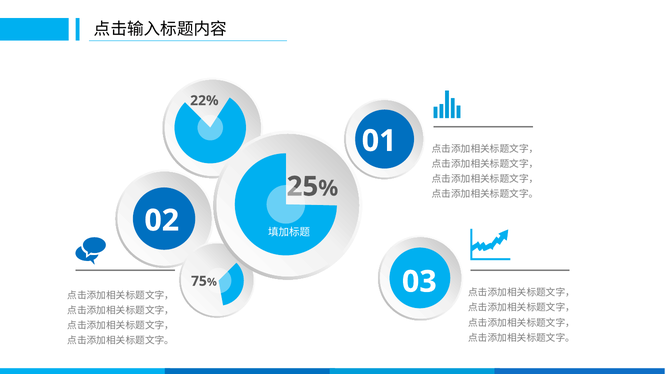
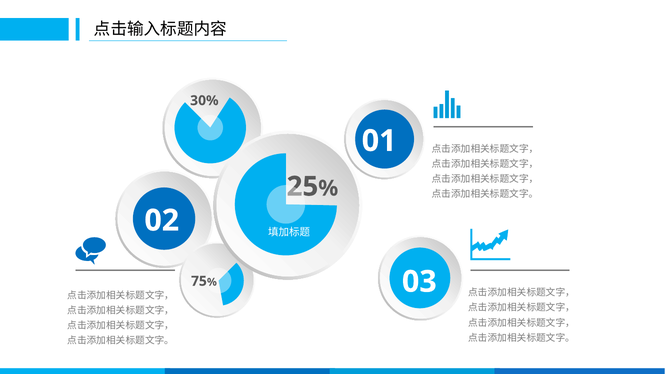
22%: 22% -> 30% (204, 101)
